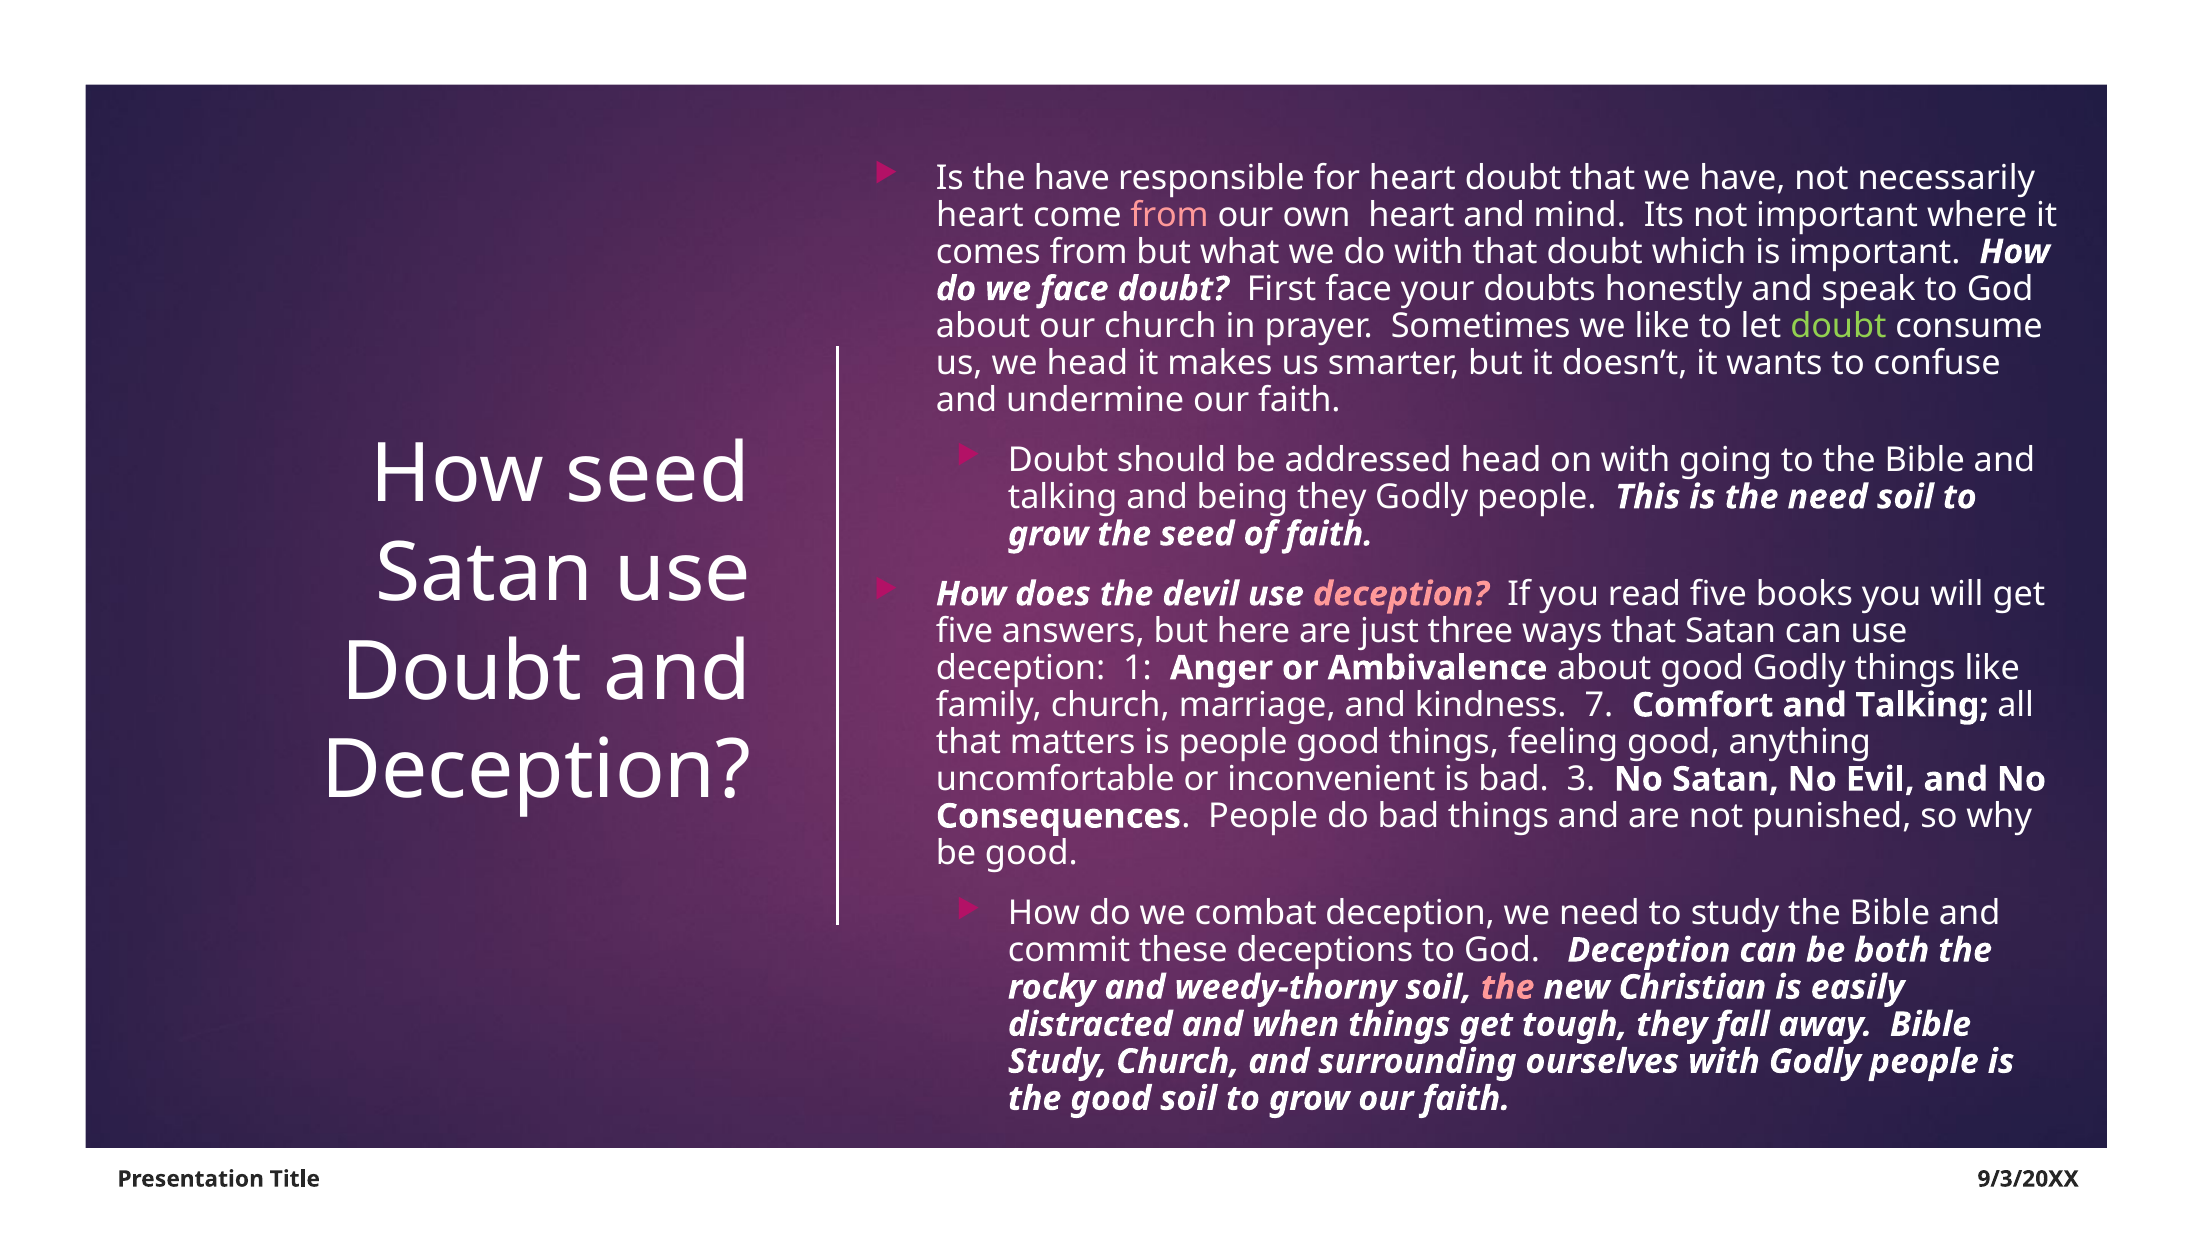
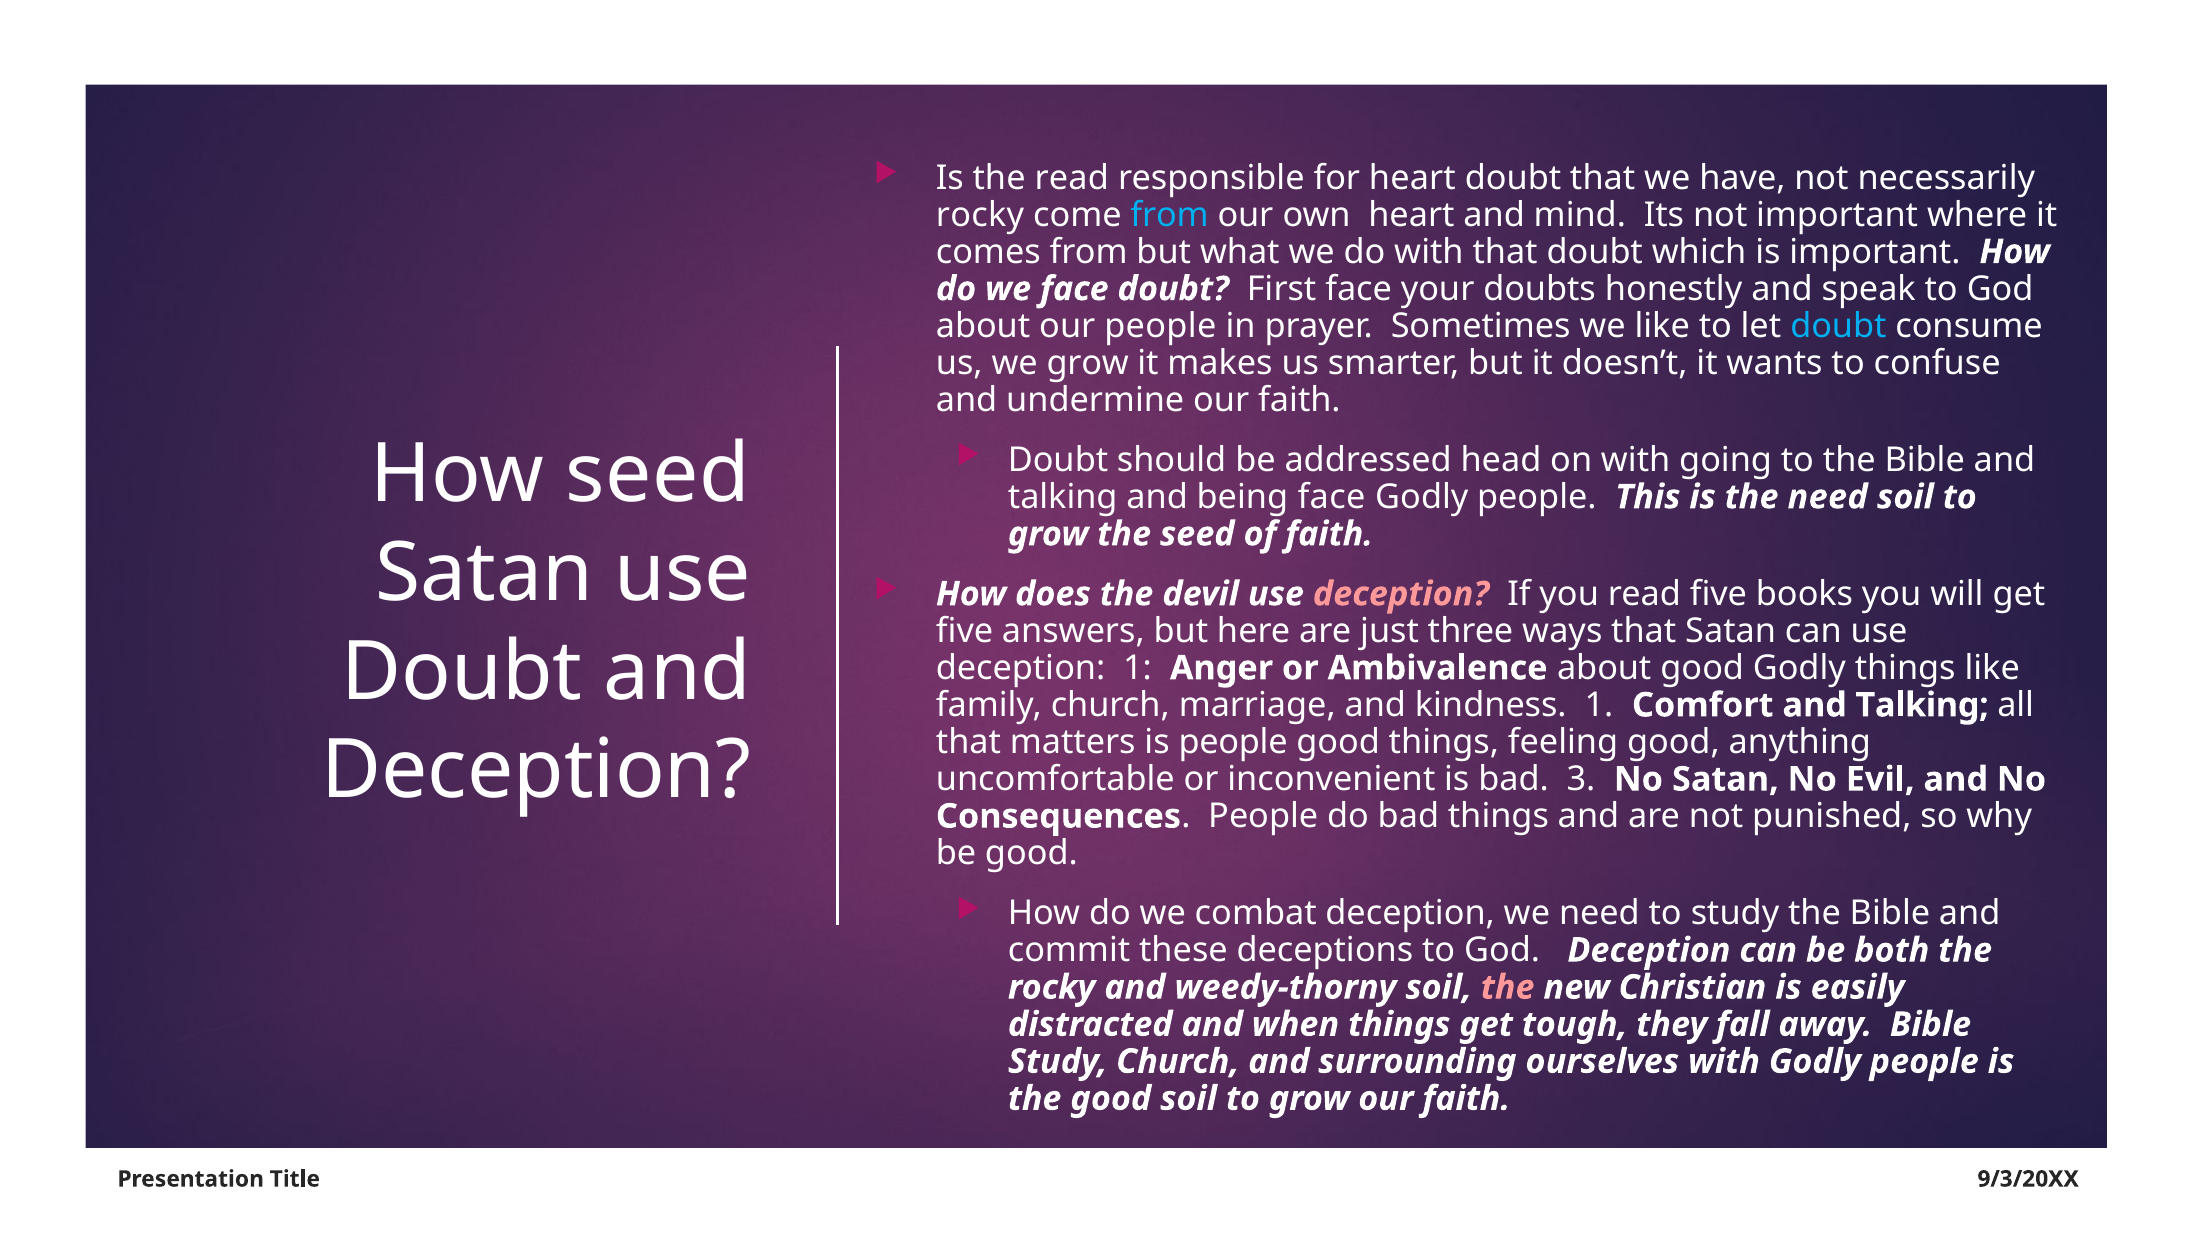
the have: have -> read (1072, 178)
heart: heart -> rocky (980, 215)
from colour: pink -> light blue (1170, 215)
our church: church -> people (1160, 326)
doubt colour: light green -> light blue (1838, 326)
we head: head -> grow (1088, 363)
being they: they -> face (1331, 497)
kindness 7: 7 -> 1 (1599, 705)
